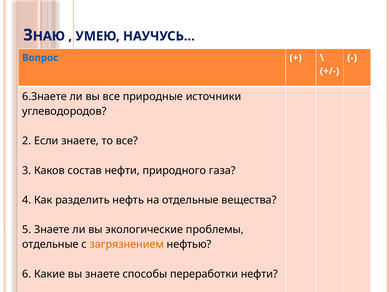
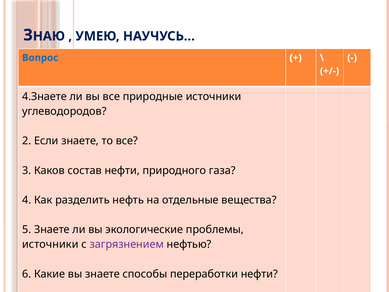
6.Знаете: 6.Знаете -> 4.Знаете (45, 96)
отдельные: отдельные -> источники (50, 244)
загрязнением colour: orange -> purple (127, 244)
